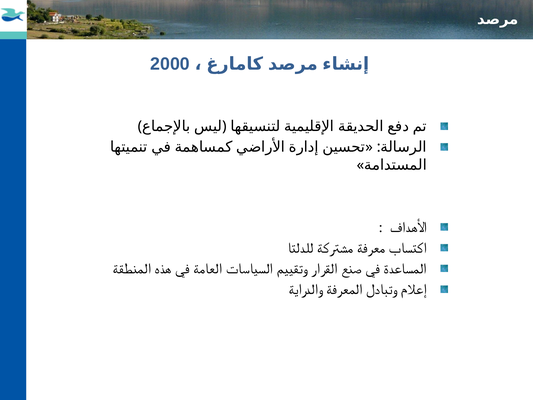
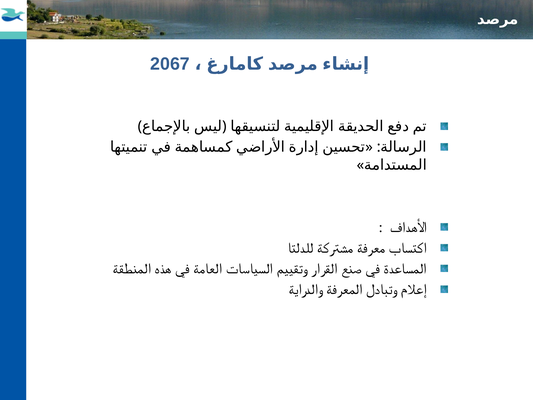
2000: 2000 -> 2067 (170, 64)
